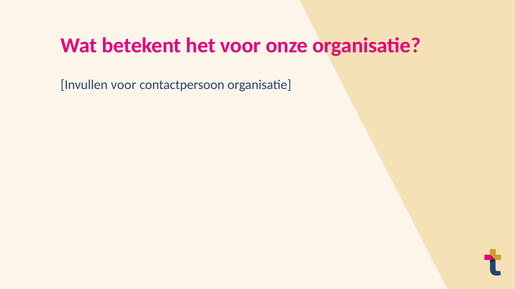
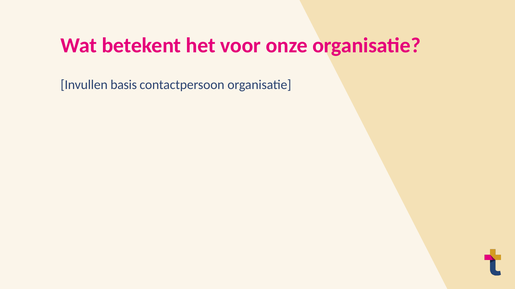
Invullen voor: voor -> basis (124, 85)
